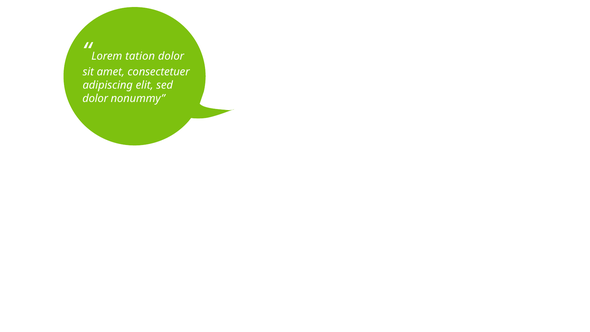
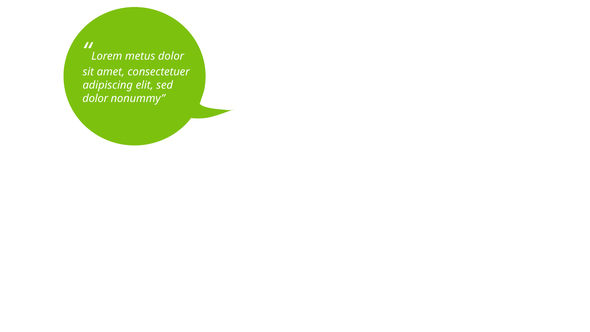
tation: tation -> metus (140, 56)
